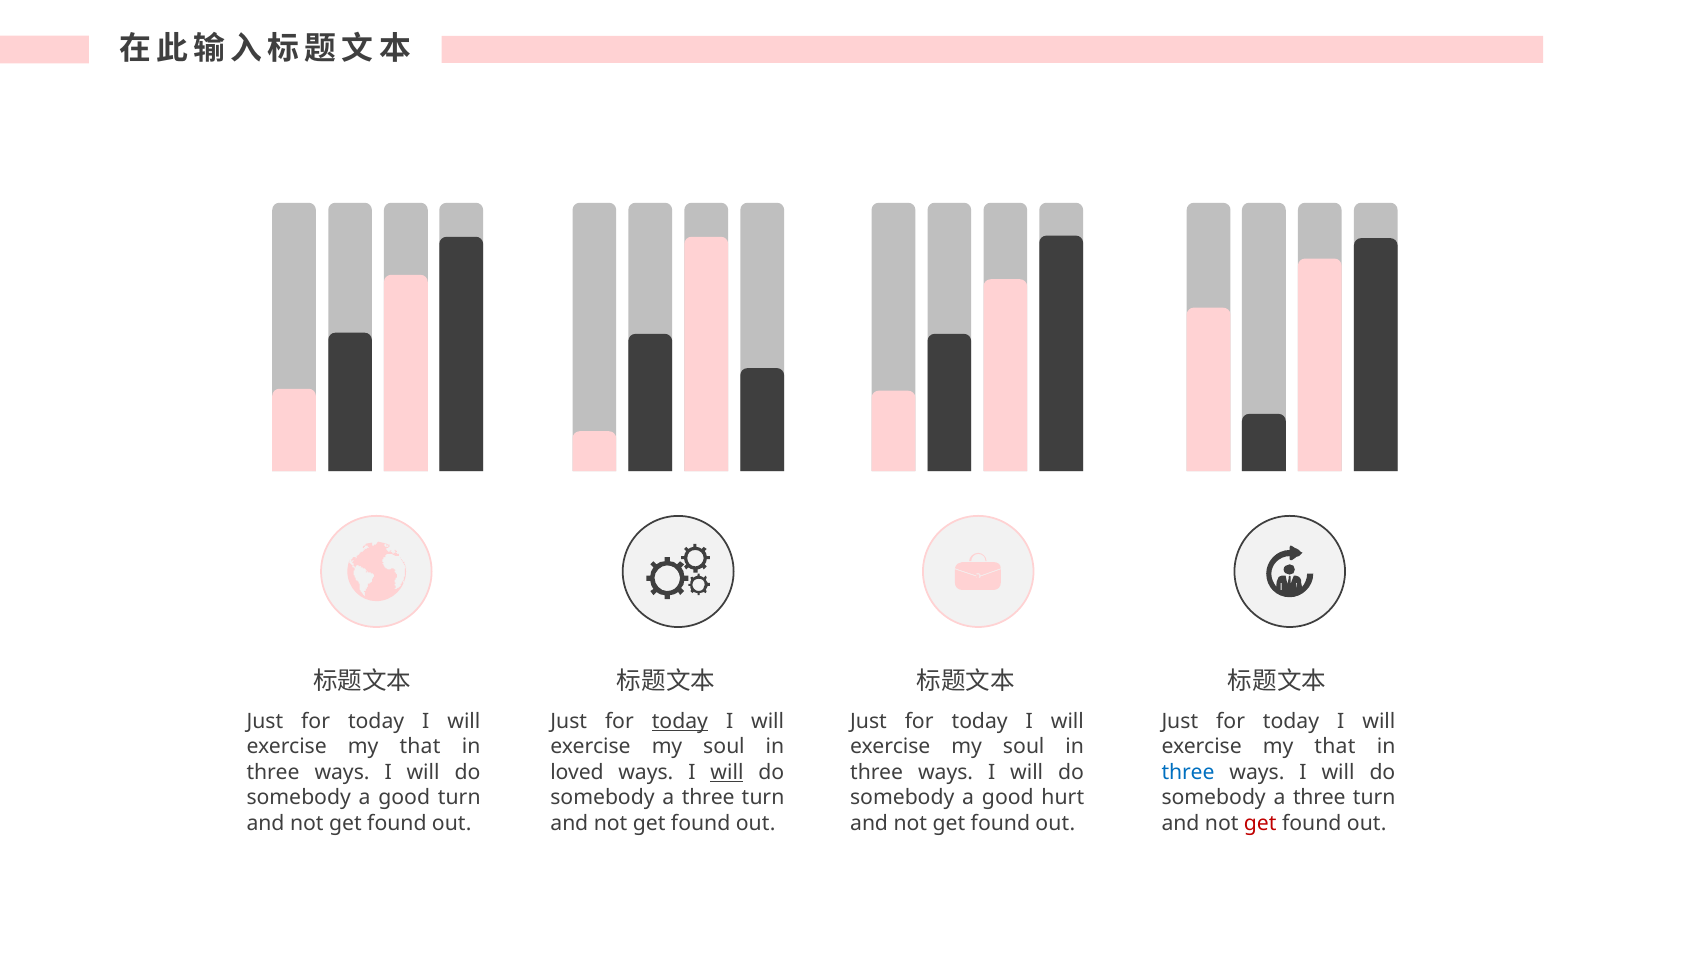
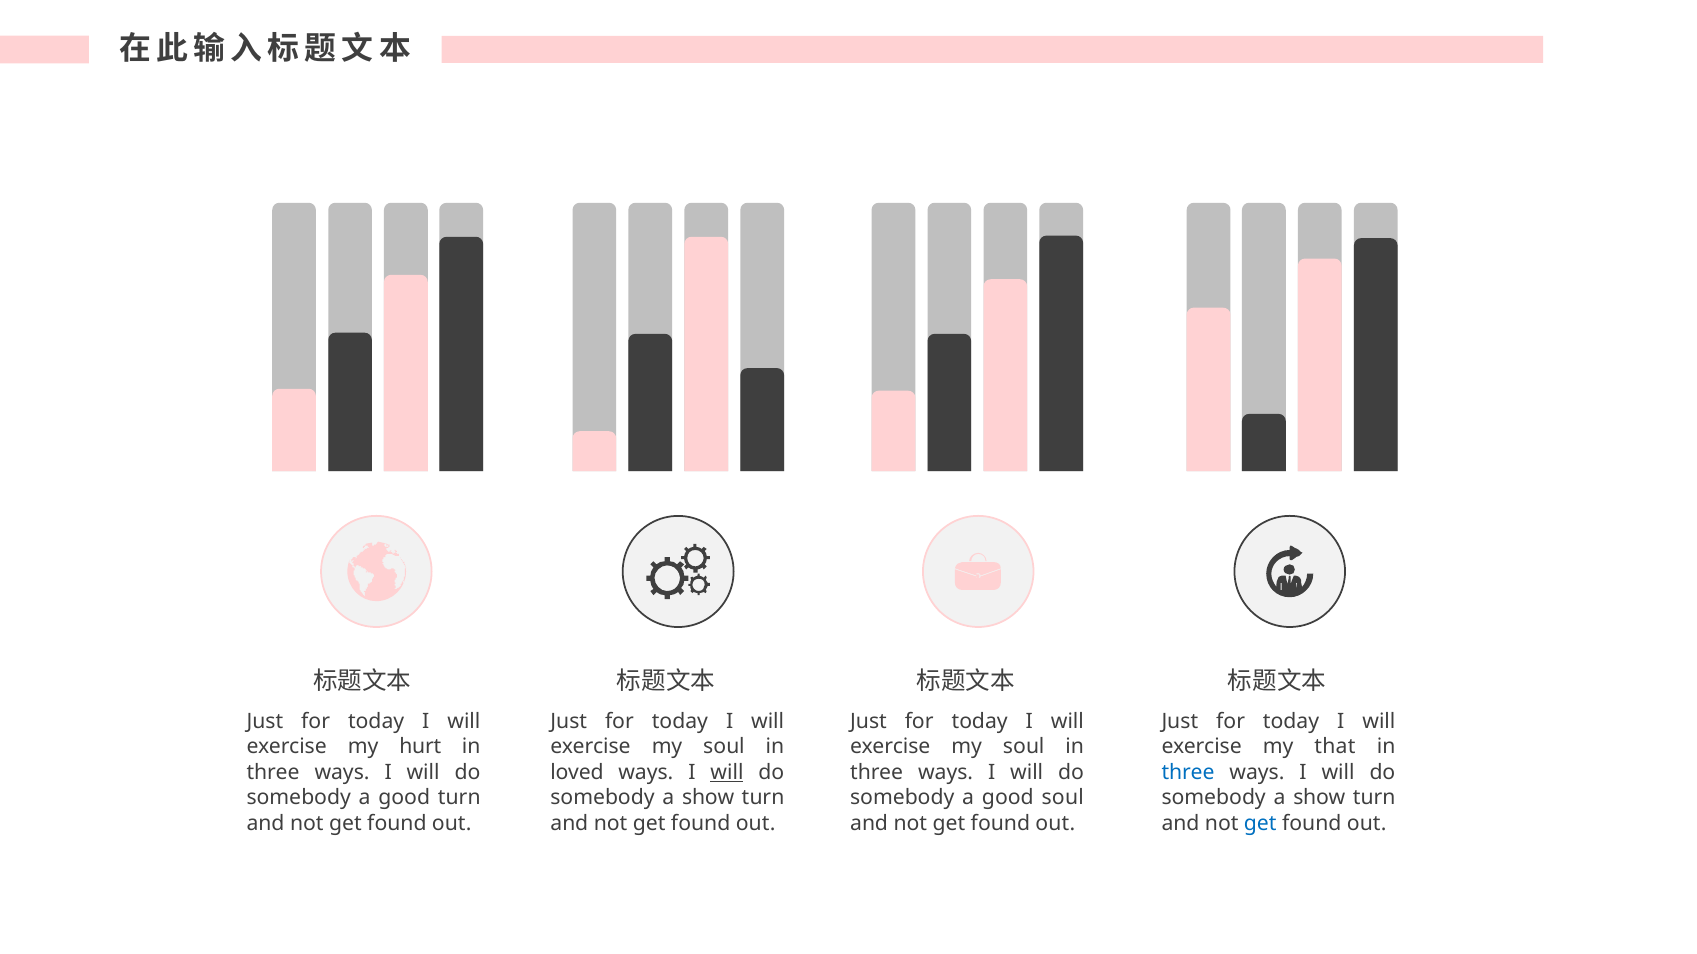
today underline: present -> none (680, 722)
that: that -> hurt (420, 747)
three: three -> show (708, 798)
good hurt: hurt -> soul (1063, 798)
three: three -> show (1319, 798)
get colour: red -> blue (1260, 824)
